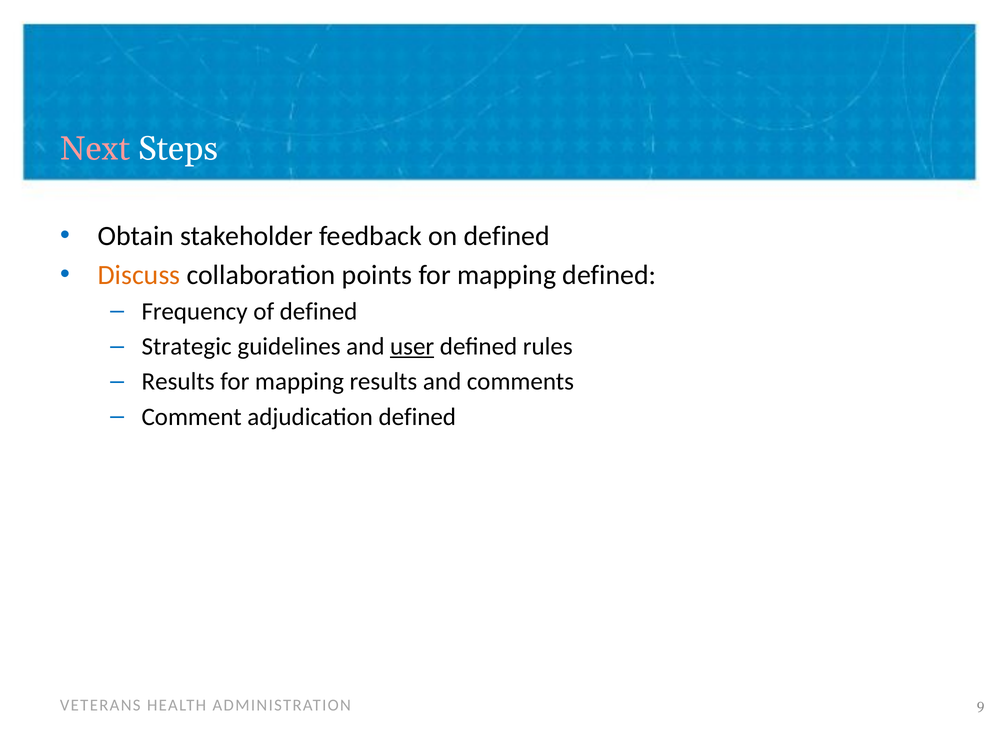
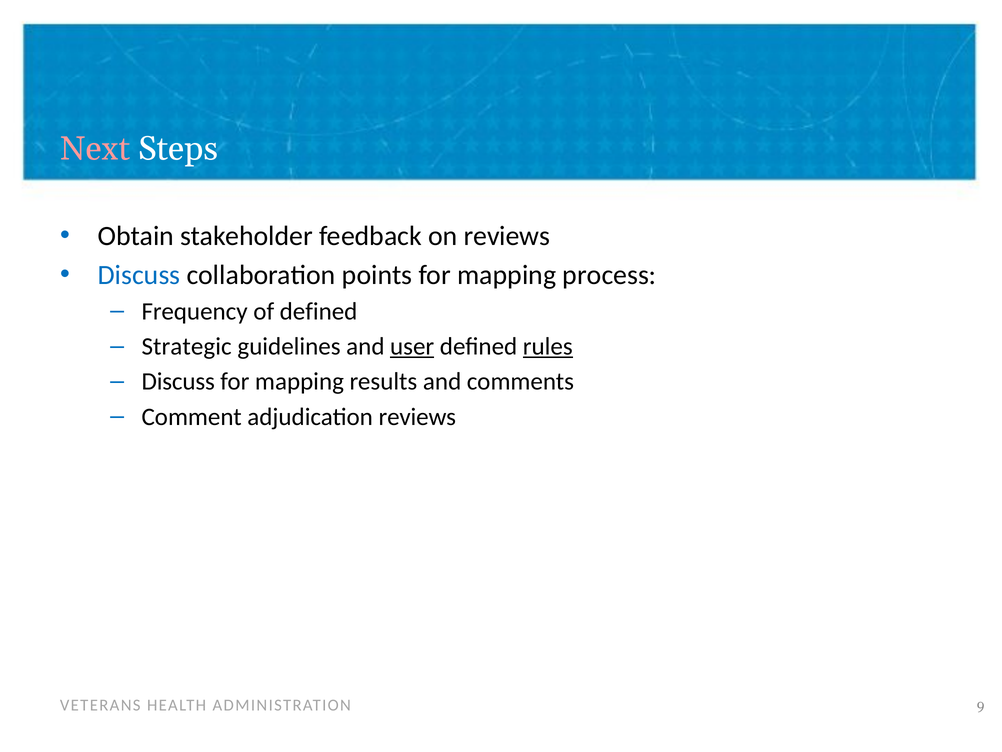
on defined: defined -> reviews (507, 236)
Discuss colour: orange -> blue (139, 275)
mapping defined: defined -> process (609, 275)
rules underline: none -> present (548, 346)
Results: Results -> Discuss (178, 381)
adjudication defined: defined -> reviews (417, 417)
